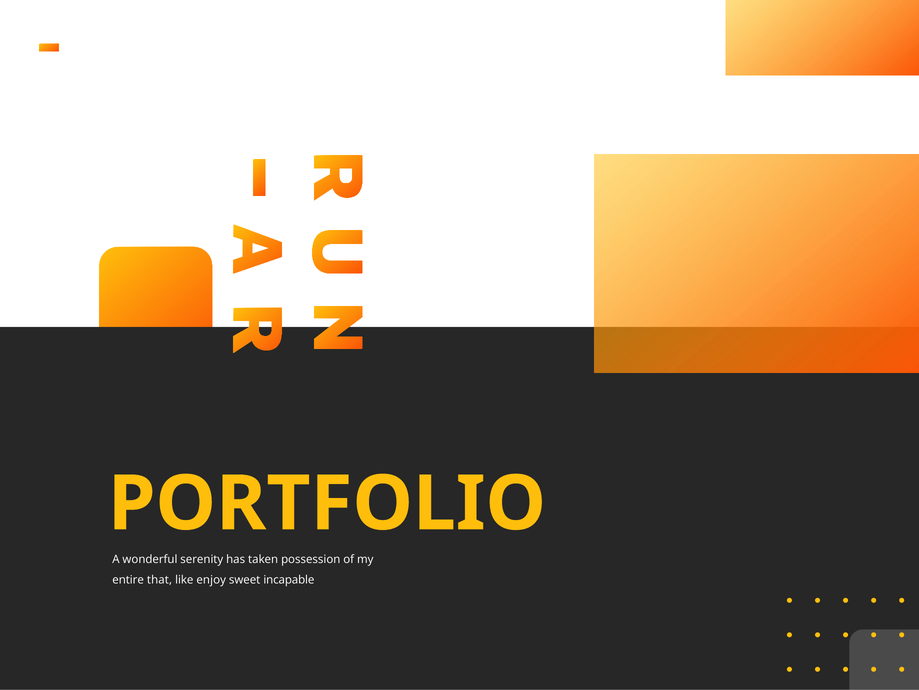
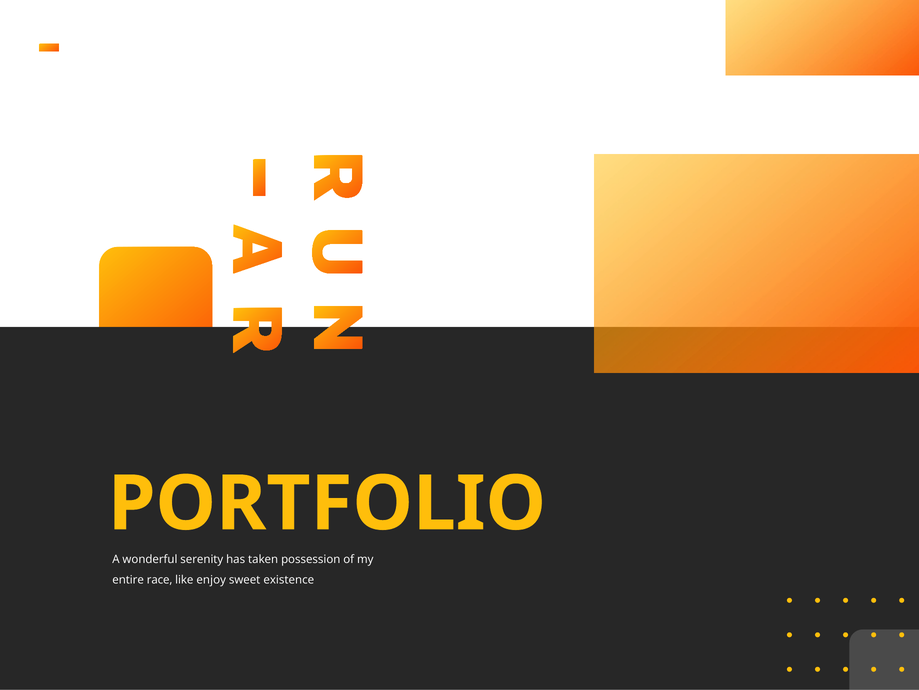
that: that -> race (160, 580)
incapable: incapable -> existence (289, 580)
